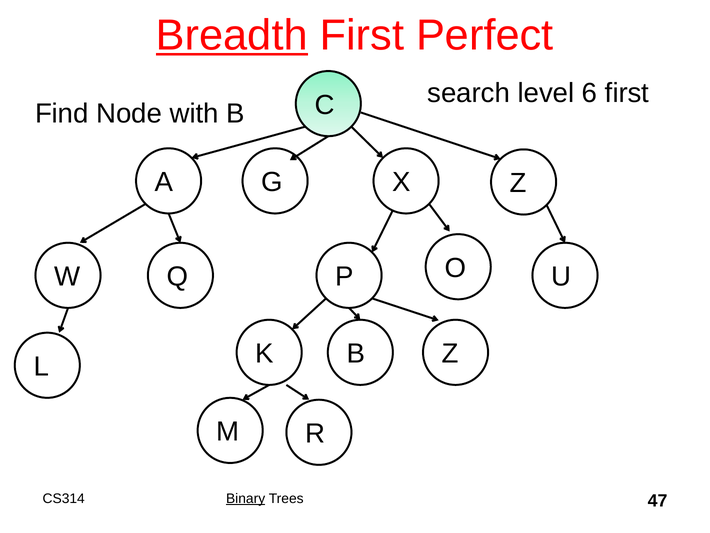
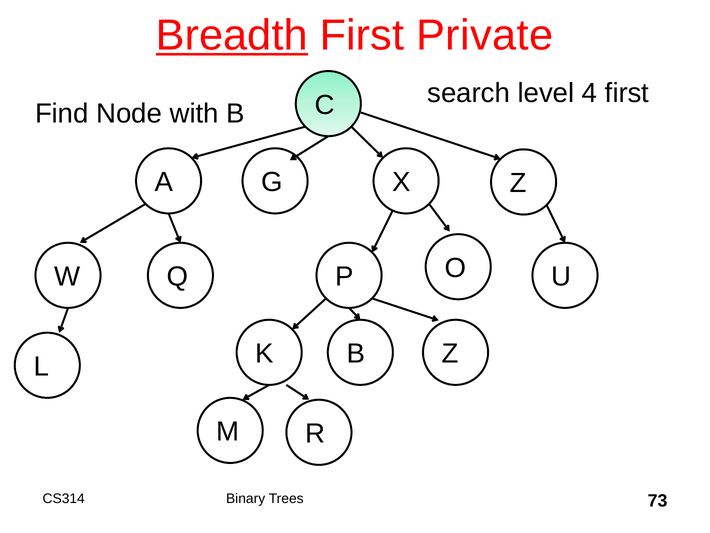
Perfect: Perfect -> Private (485, 36)
6: 6 -> 4 (590, 93)
Binary underline: present -> none (246, 498)
47: 47 -> 73 (658, 501)
